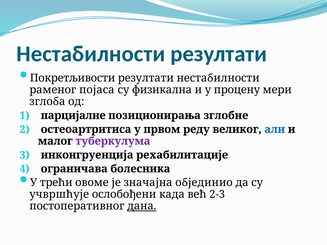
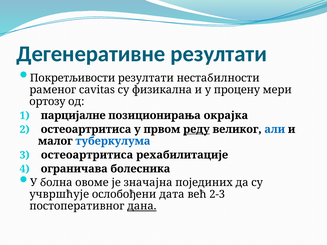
Нестабилности: Нестабилности -> Дегенеративне (91, 54)
појаса: појаса -> cavitas (97, 90)
зглоба: зглоба -> ортозу (47, 102)
зглобне: зглобне -> окрајка (226, 116)
реду underline: none -> present (196, 129)
туберкулума colour: purple -> blue (113, 141)
инконгруенција: инконгруенција -> остеоартритиса (87, 155)
трећи: трећи -> болна (56, 183)
објединио: објединио -> појединих (204, 183)
када: када -> дата (172, 195)
